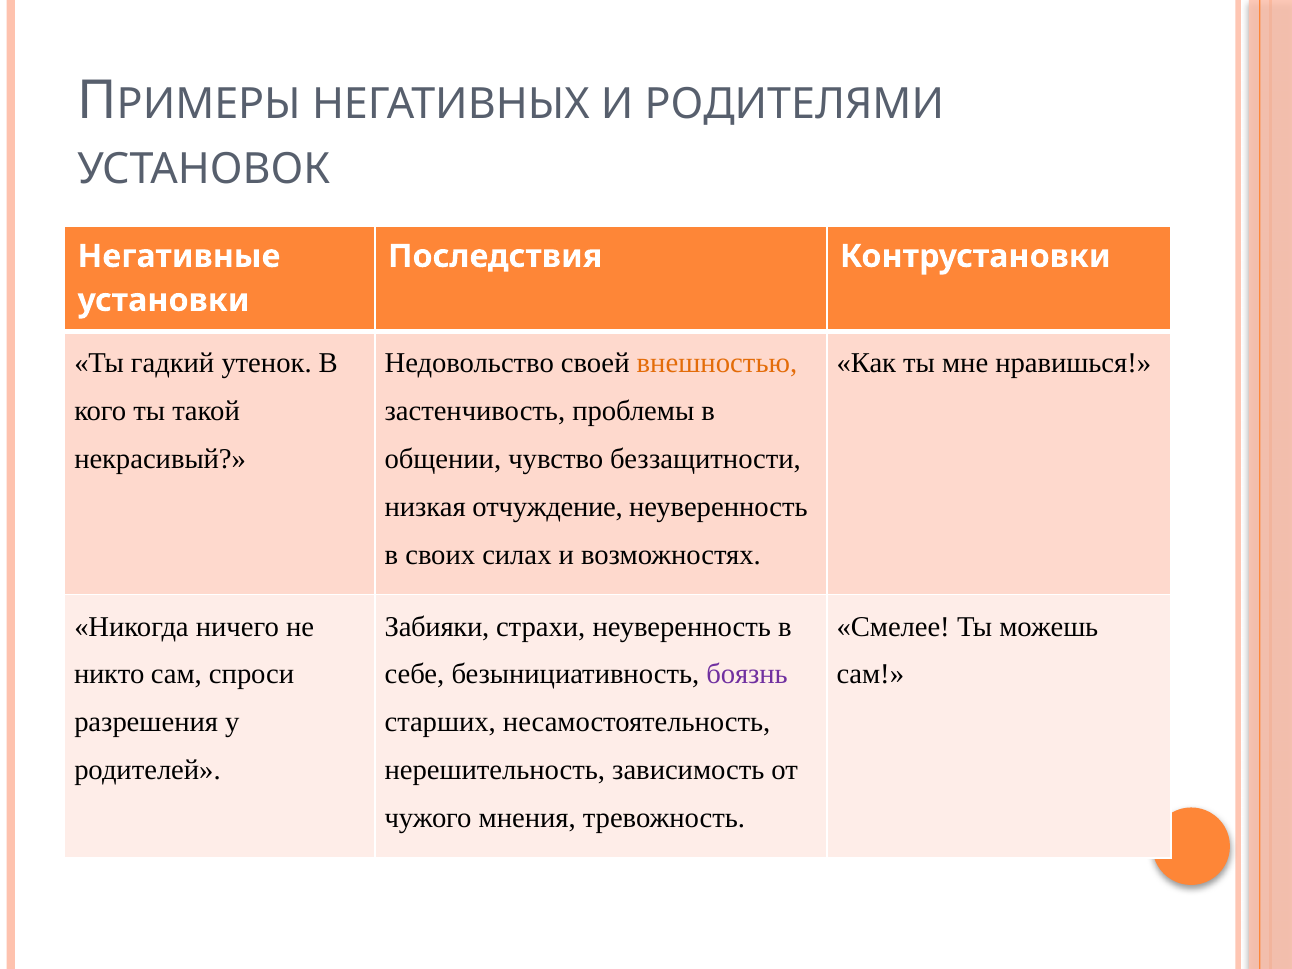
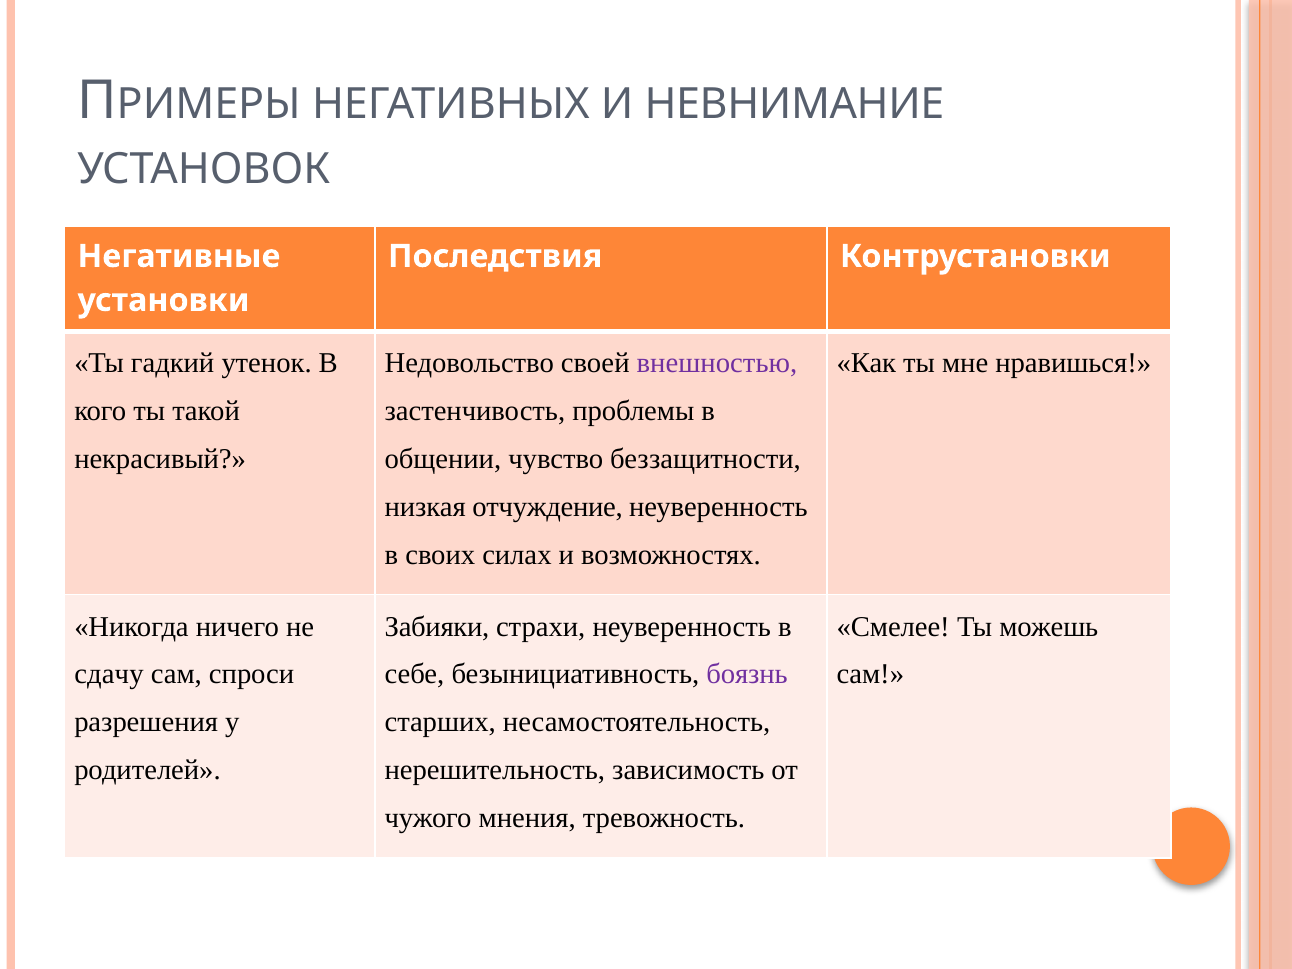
РОДИТЕЛЯМИ: РОДИТЕЛЯМИ -> НЕВНИМАНИЕ (794, 104)
внешностью colour: orange -> purple (717, 363)
никто: никто -> сдачу (109, 675)
